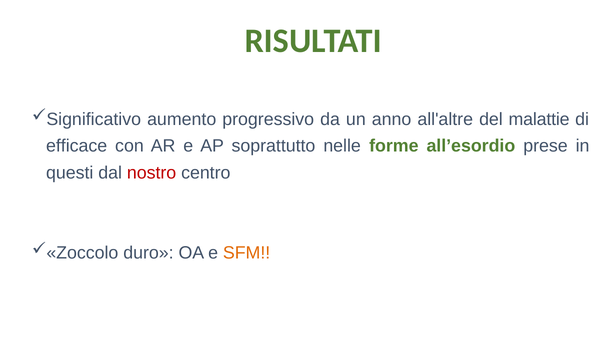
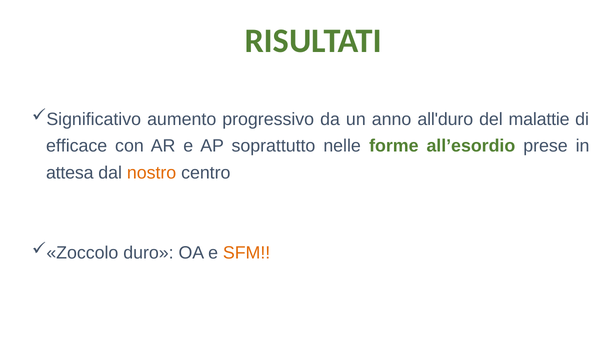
all'altre: all'altre -> all'duro (445, 119)
questi: questi -> attesa (70, 173)
nostro colour: red -> orange (152, 173)
